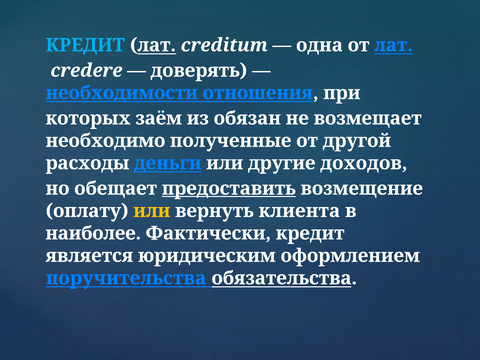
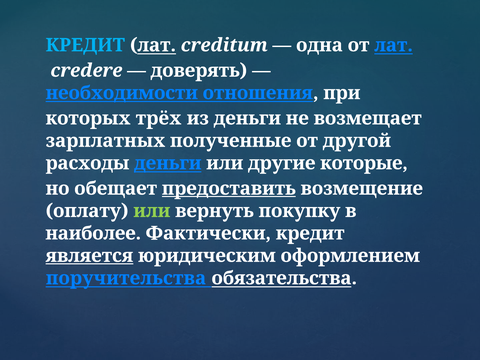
заём: заём -> трёх (159, 118)
из обязан: обязан -> деньги (247, 118)
необходимо: необходимо -> зарплатных (105, 141)
доходов: доходов -> которые (364, 163)
или colour: yellow -> light green (152, 211)
клиента: клиента -> покупку (299, 211)
является underline: none -> present (89, 256)
